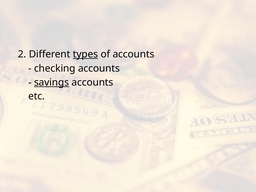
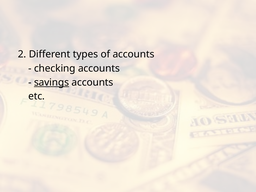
types underline: present -> none (85, 54)
